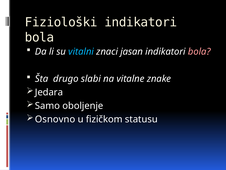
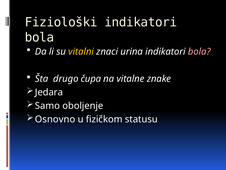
vitalni colour: light blue -> yellow (81, 51)
jasan: jasan -> urina (132, 51)
slabi: slabi -> čupa (91, 78)
